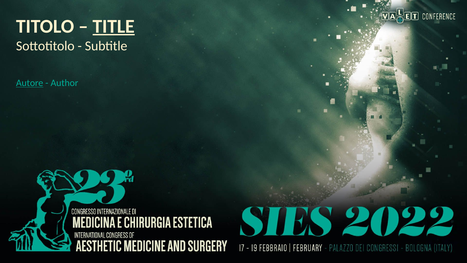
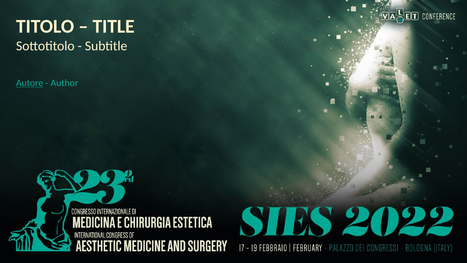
TITLE underline: present -> none (114, 26)
